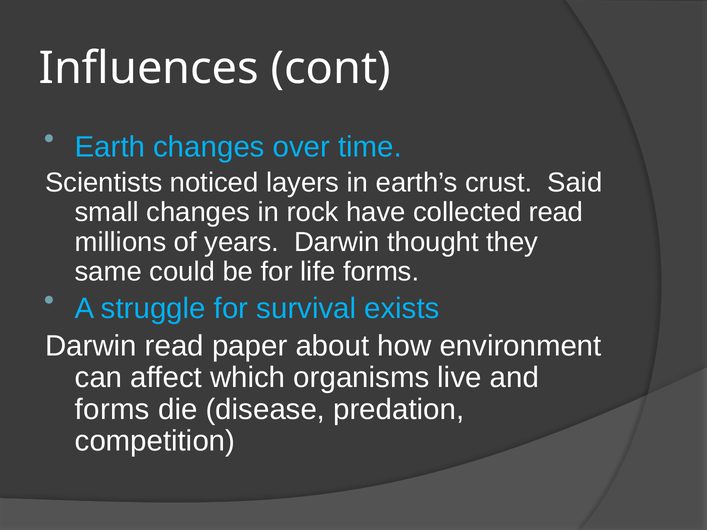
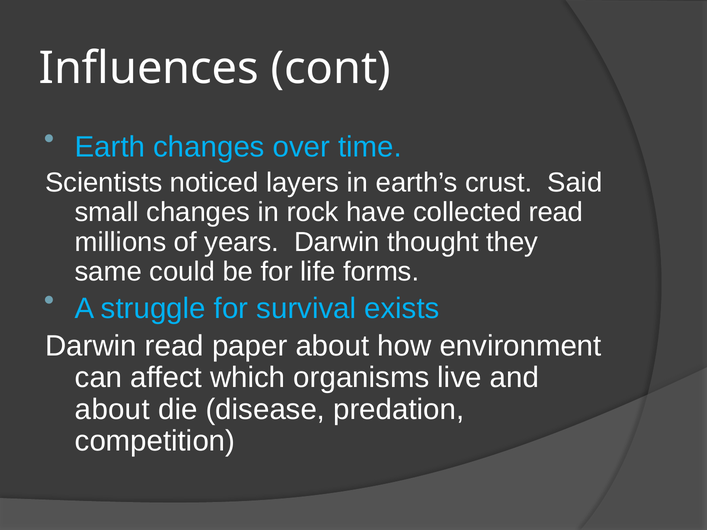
forms: forms -> about (112, 410)
